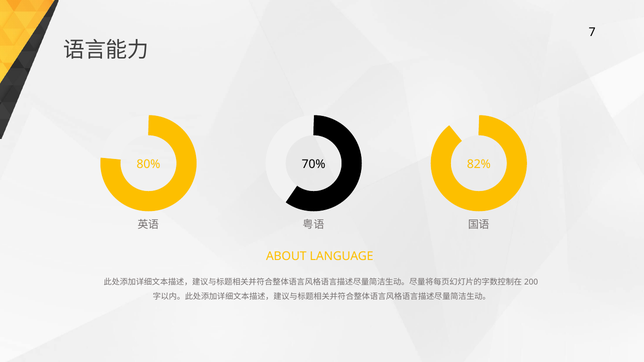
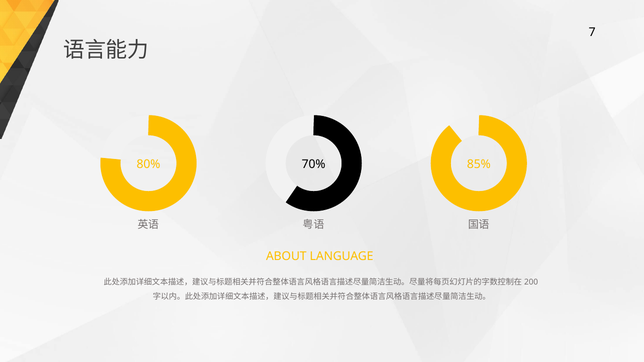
82%: 82% -> 85% (479, 164)
